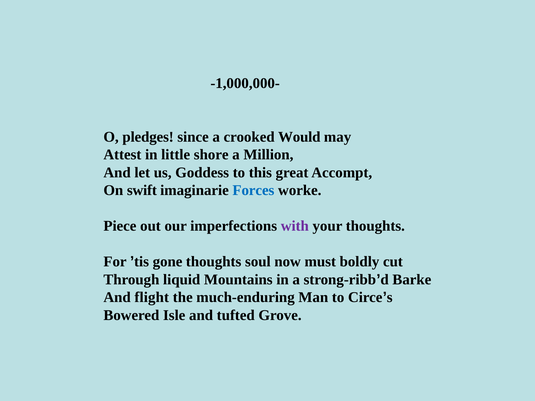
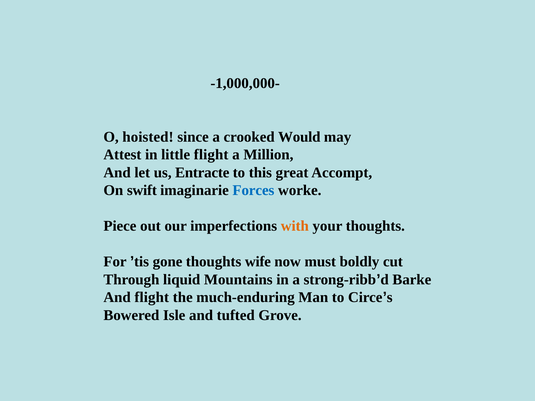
pledges: pledges -> hoisted (148, 137)
little shore: shore -> flight (211, 155)
Goddess: Goddess -> Entracte (202, 173)
with colour: purple -> orange (295, 226)
soul: soul -> wife (258, 262)
